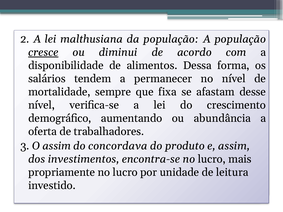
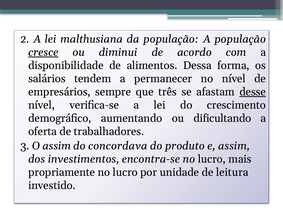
mortalidade: mortalidade -> empresários (59, 92)
fixa: fixa -> três (168, 92)
desse underline: none -> present (253, 92)
abundância: abundância -> dificultando (222, 118)
